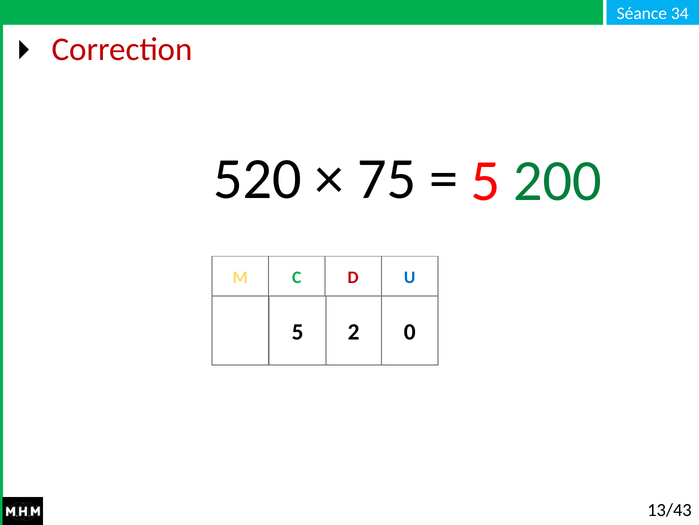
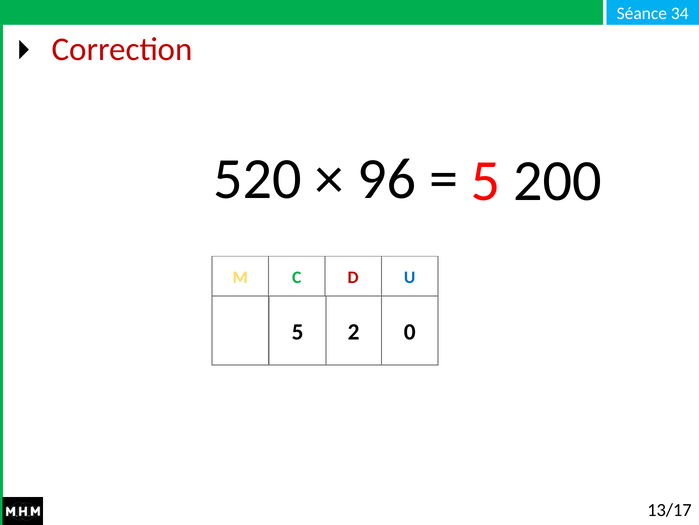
75: 75 -> 96 (387, 179)
200 colour: green -> black (558, 181)
13/43: 13/43 -> 13/17 (669, 509)
